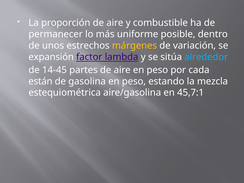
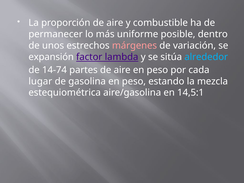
márgenes colour: yellow -> pink (135, 46)
14-45: 14-45 -> 14-74 (54, 70)
están: están -> lugar (40, 81)
45,7:1: 45,7:1 -> 14,5:1 (191, 93)
